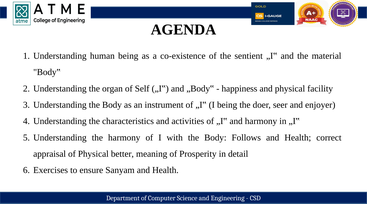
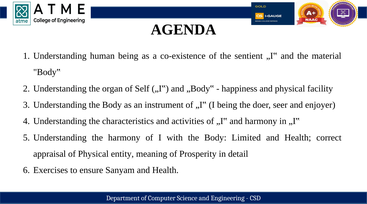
Follows: Follows -> Limited (246, 137)
better: better -> entity (122, 154)
